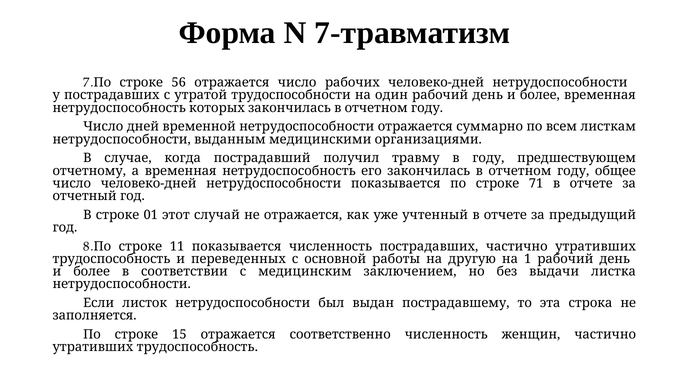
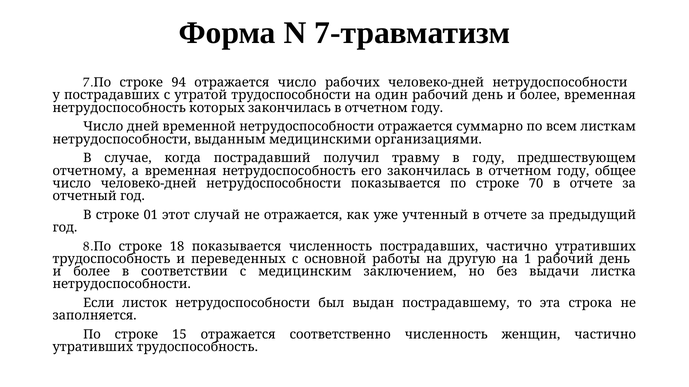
56: 56 -> 94 (179, 83)
71: 71 -> 70 (536, 184)
11: 11 -> 18 (177, 247)
